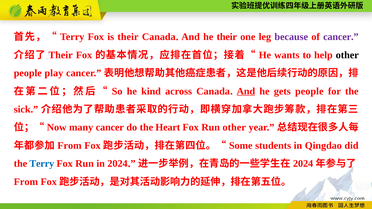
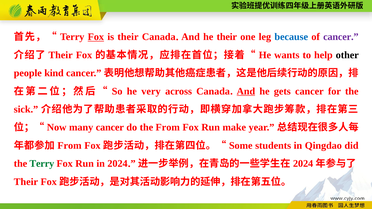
Fox underline: none -> present (96, 37)
because colour: purple -> blue (291, 37)
play: play -> kind (54, 73)
kind: kind -> very (151, 91)
gets people: people -> cancer (309, 91)
the Heart: Heart -> From (168, 128)
Run other: other -> make (234, 128)
Terry colour: blue -> green (42, 164)
From: From -> Their (26, 182)
